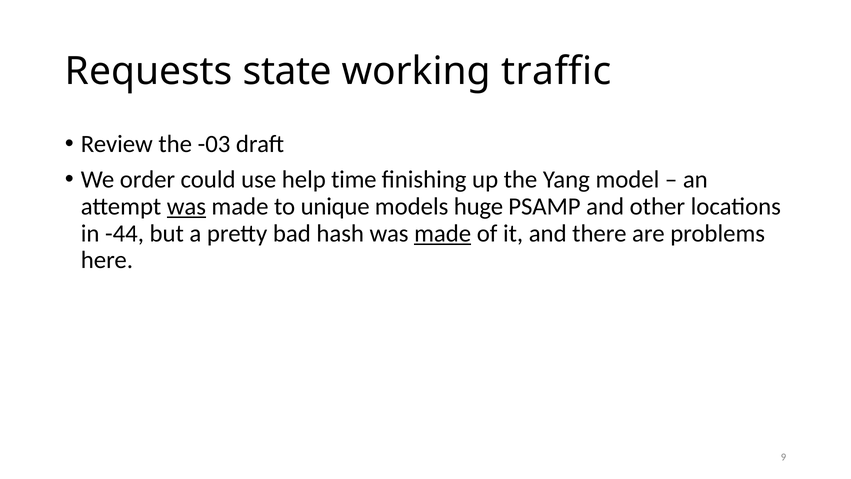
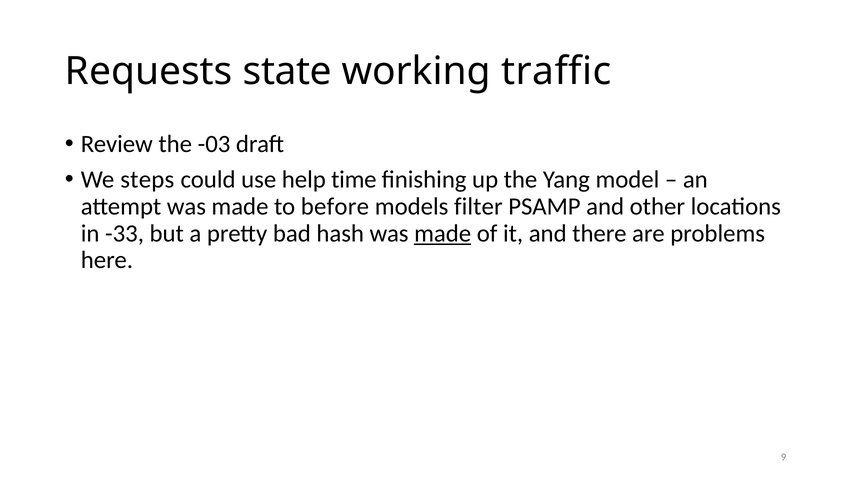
order: order -> steps (147, 180)
was underline: present -> none (186, 206)
unique: unique -> before (335, 206)
huge: huge -> filter (478, 206)
-44: -44 -> -33 (125, 233)
